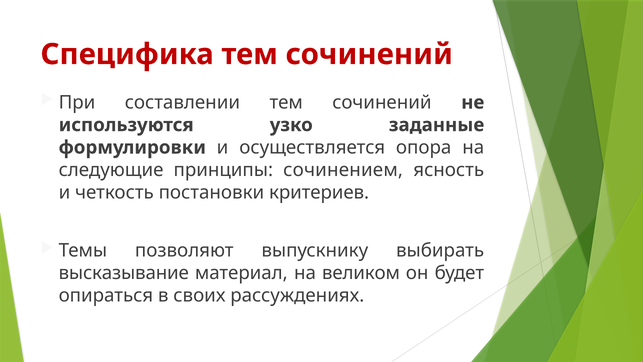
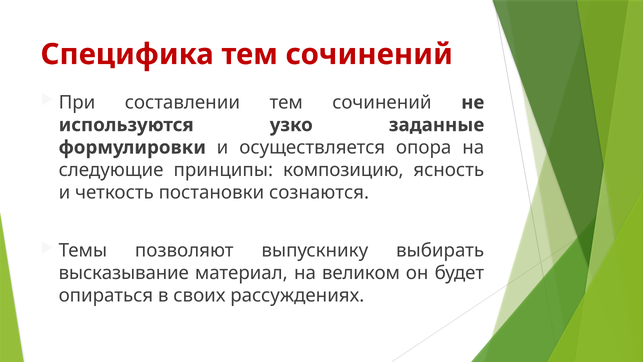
сочинением: сочинением -> композицию (343, 170)
критериев: критериев -> сознаются (319, 192)
